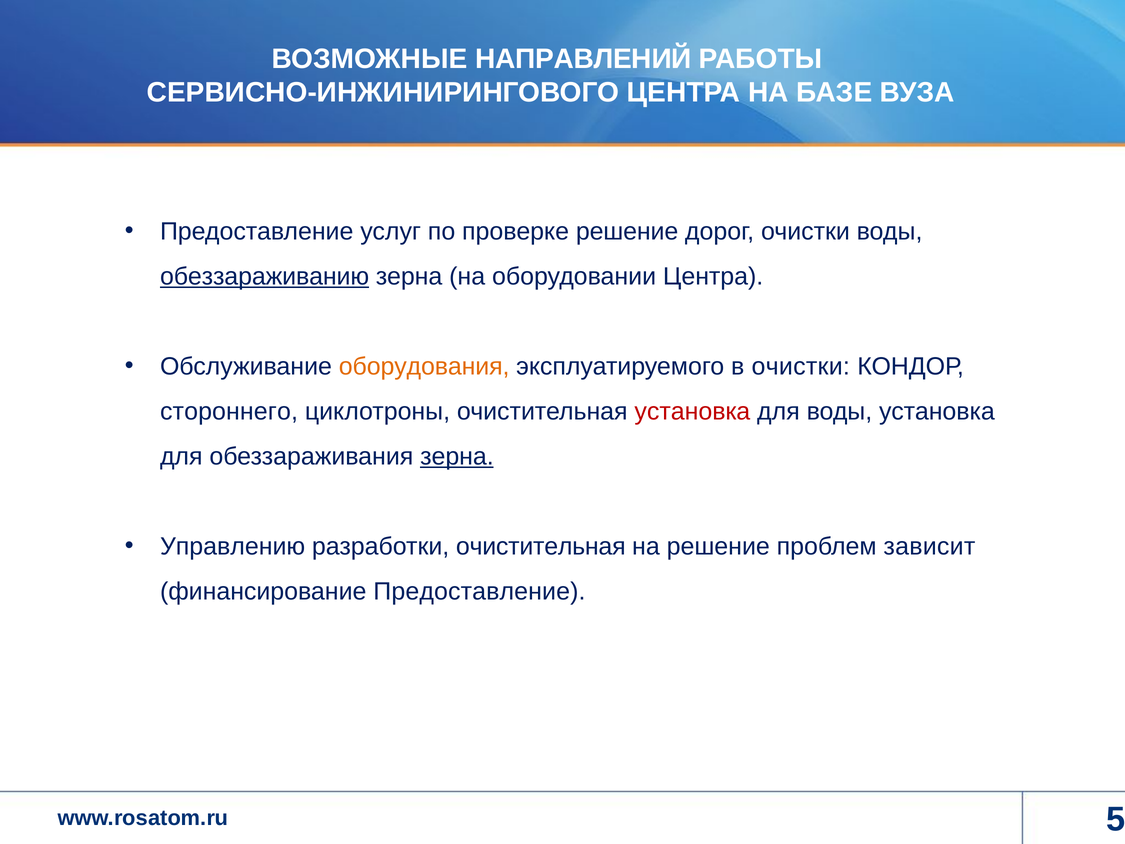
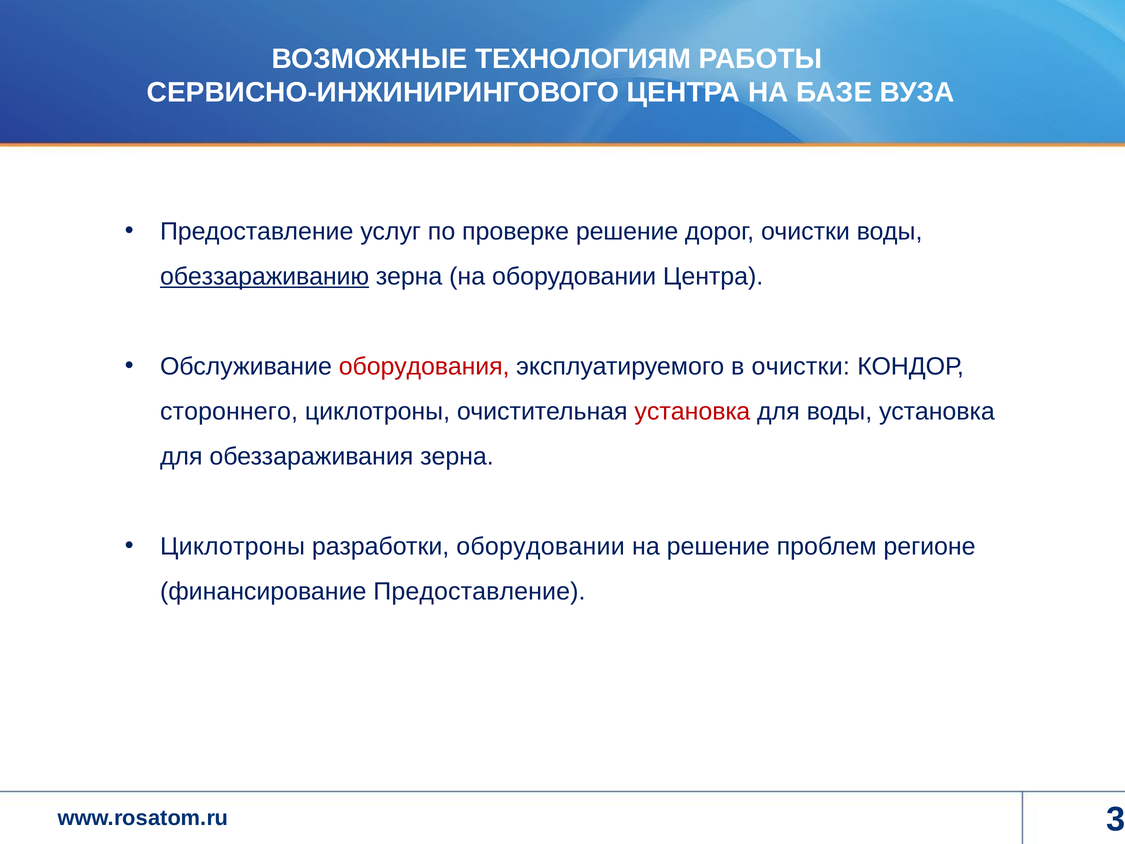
НАПРАВЛЕНИЙ: НАПРАВЛЕНИЙ -> ТЕХНОЛОГИЯМ (583, 59)
оборудования colour: orange -> red (424, 367)
зерна underline: present -> none (457, 456)
Управлению: Управлению -> Циклотроны (232, 546)
разработки очистительная: очистительная -> оборудовании (541, 546)
зависит: зависит -> регионе (930, 546)
5: 5 -> 3 (1116, 819)
